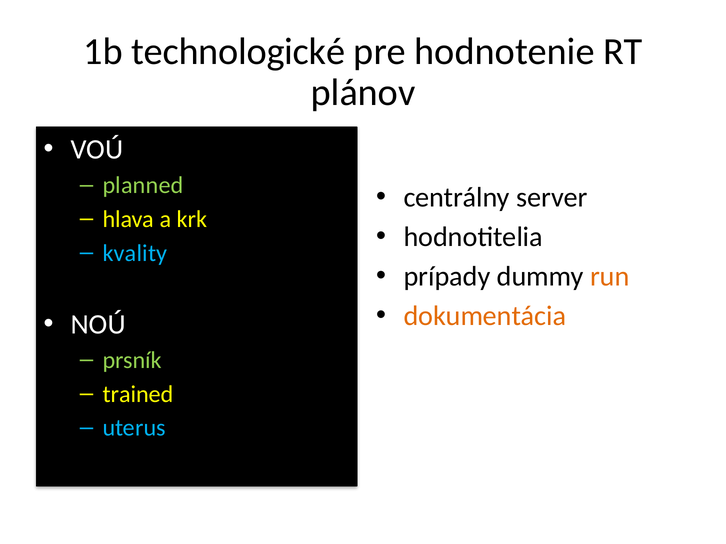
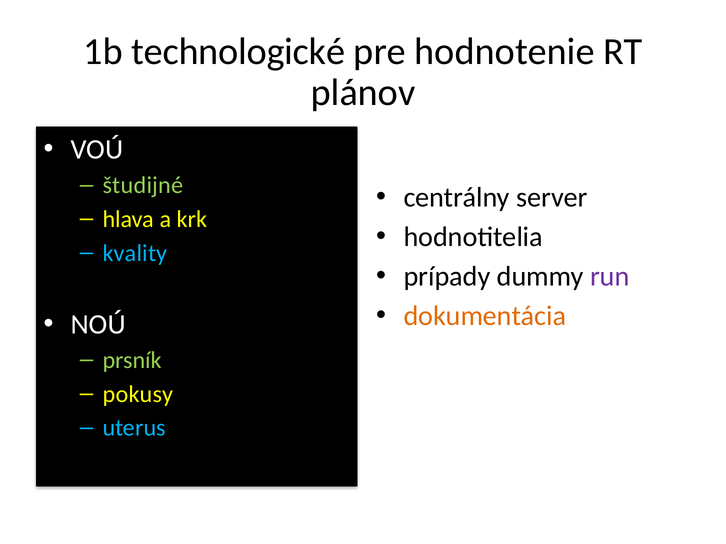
planned: planned -> študijné (143, 186)
run colour: orange -> purple (610, 277)
trained: trained -> pokusy (138, 395)
